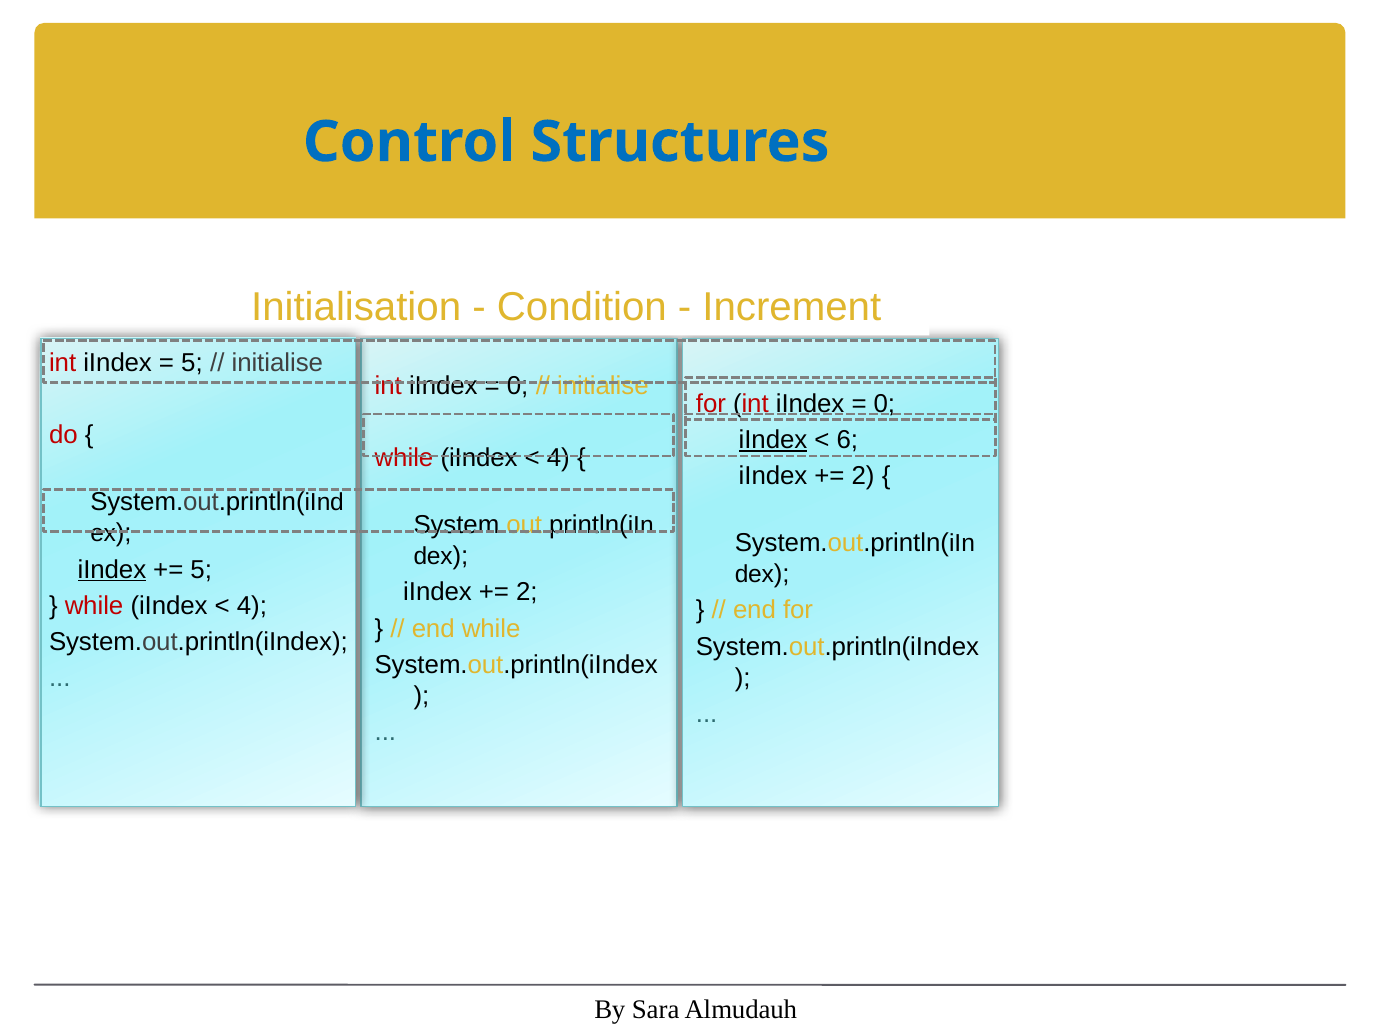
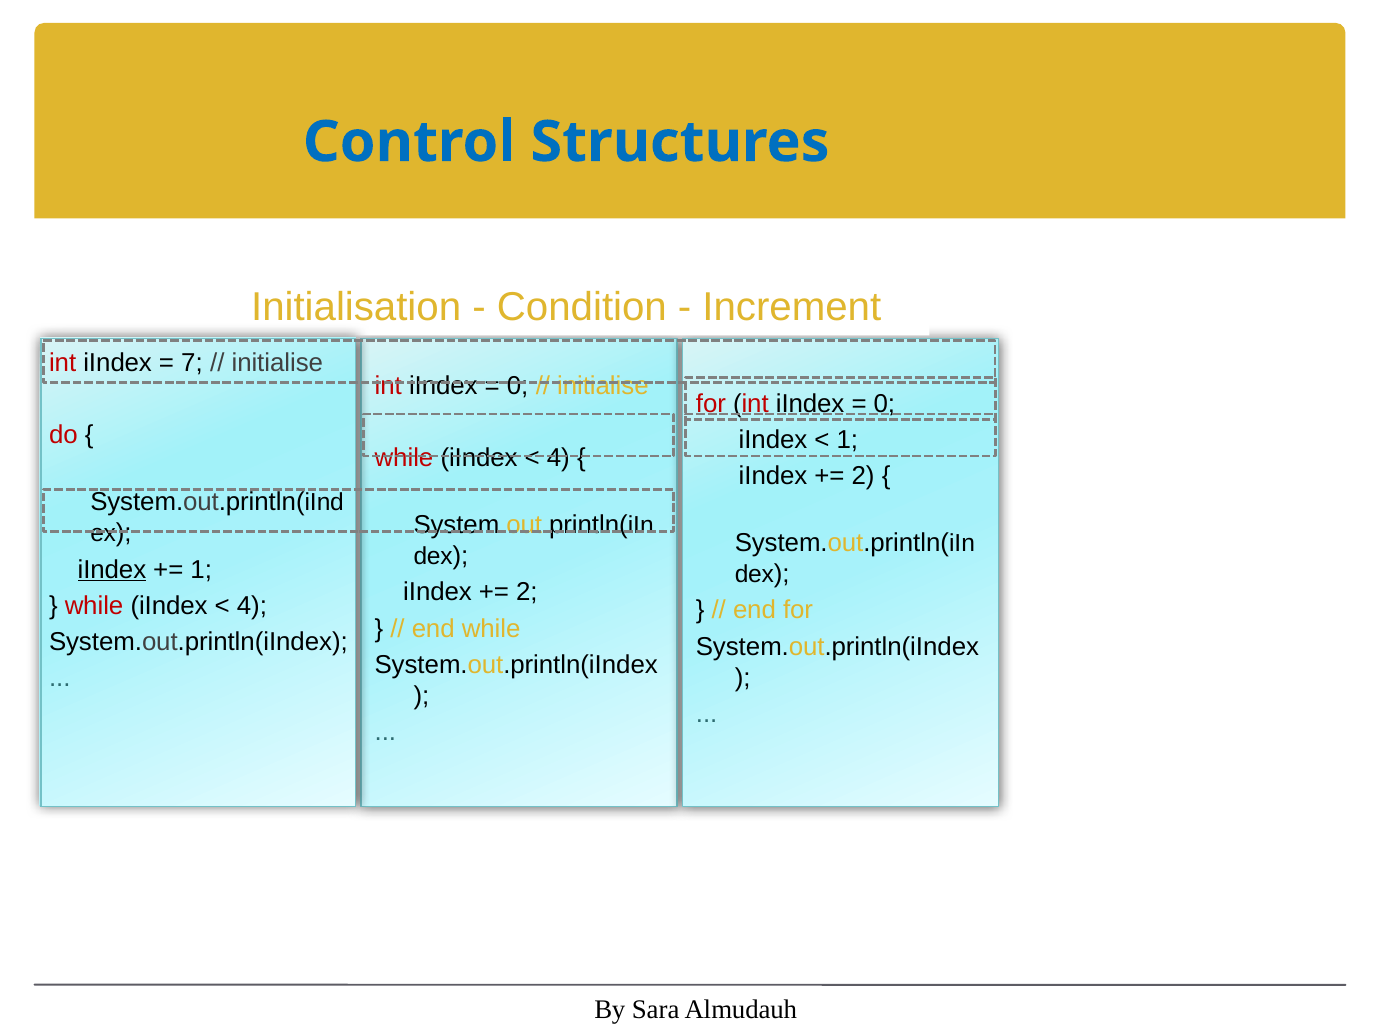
5: 5 -> 7 (192, 363)
iIndex underline: present -> none (773, 440)
6: 6 -> 1 (847, 440)
5: 5 -> 1 (201, 570)
